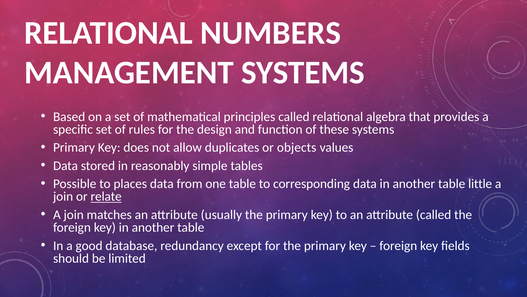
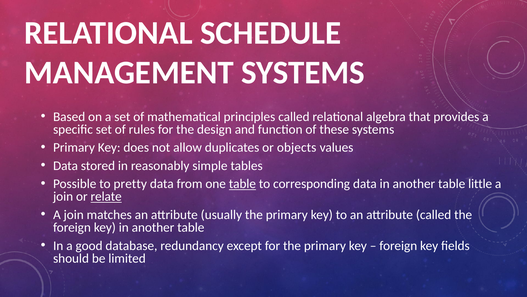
NUMBERS: NUMBERS -> SCHEDULE (271, 33)
places: places -> pretty (130, 184)
table underline: none -> present (242, 184)
